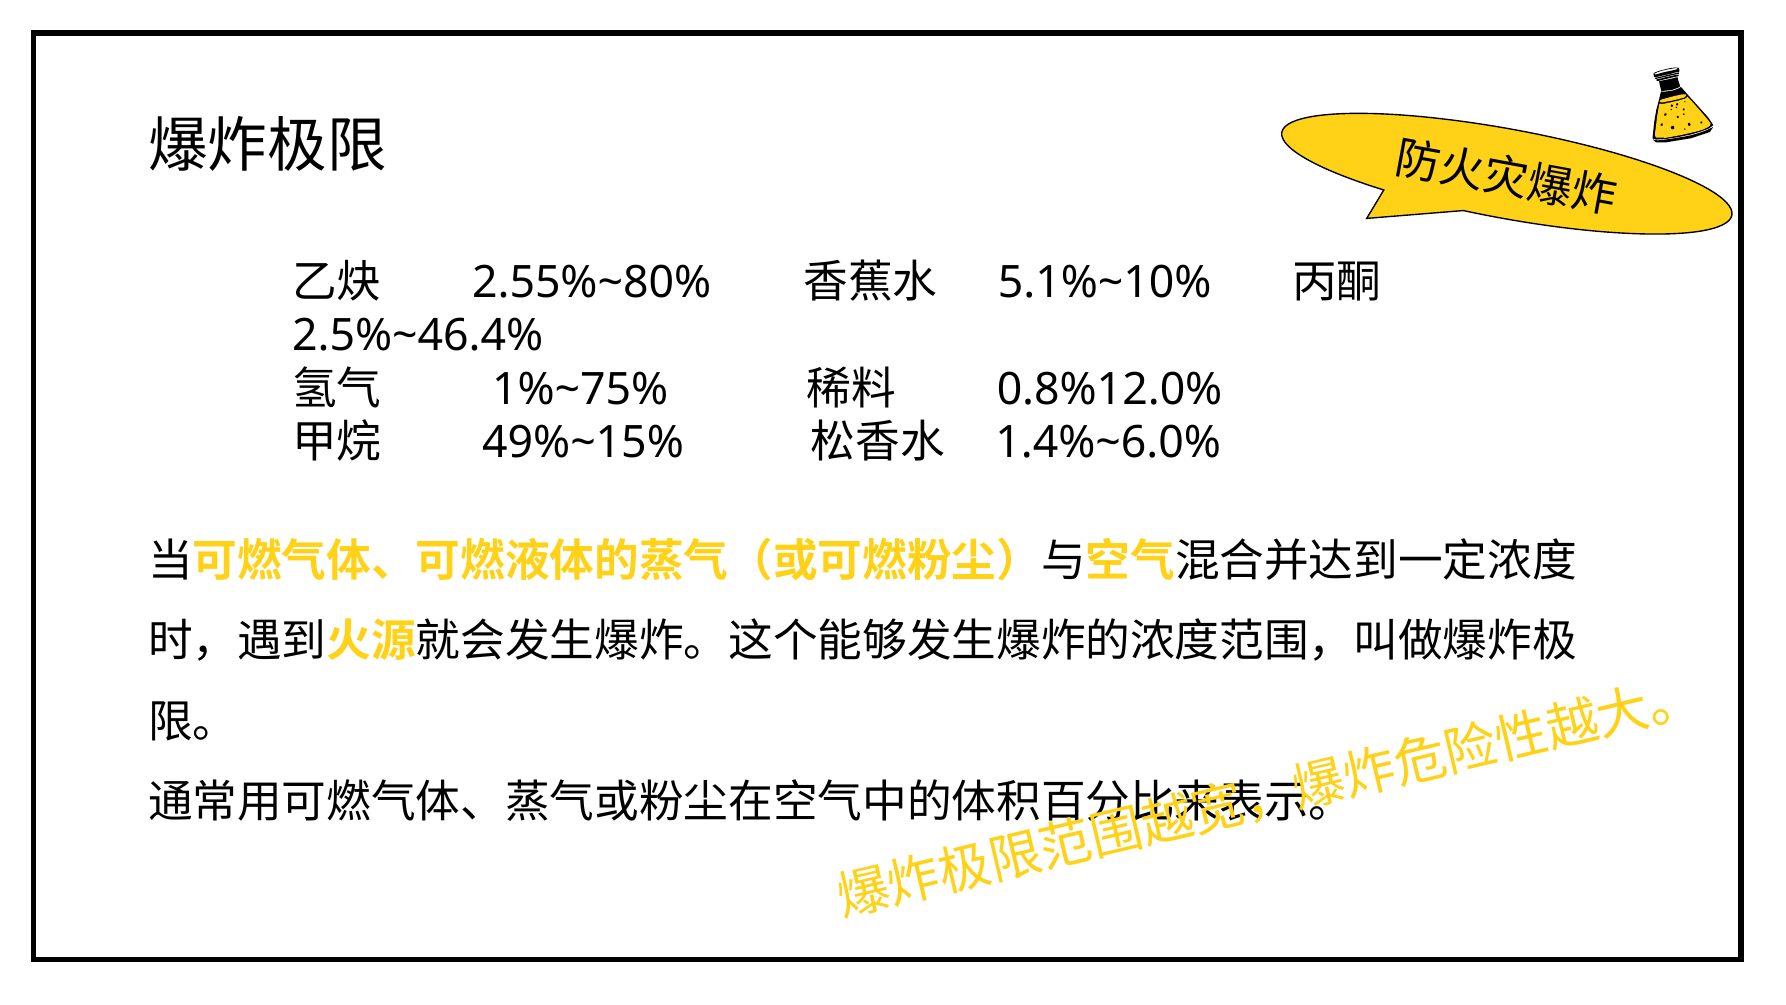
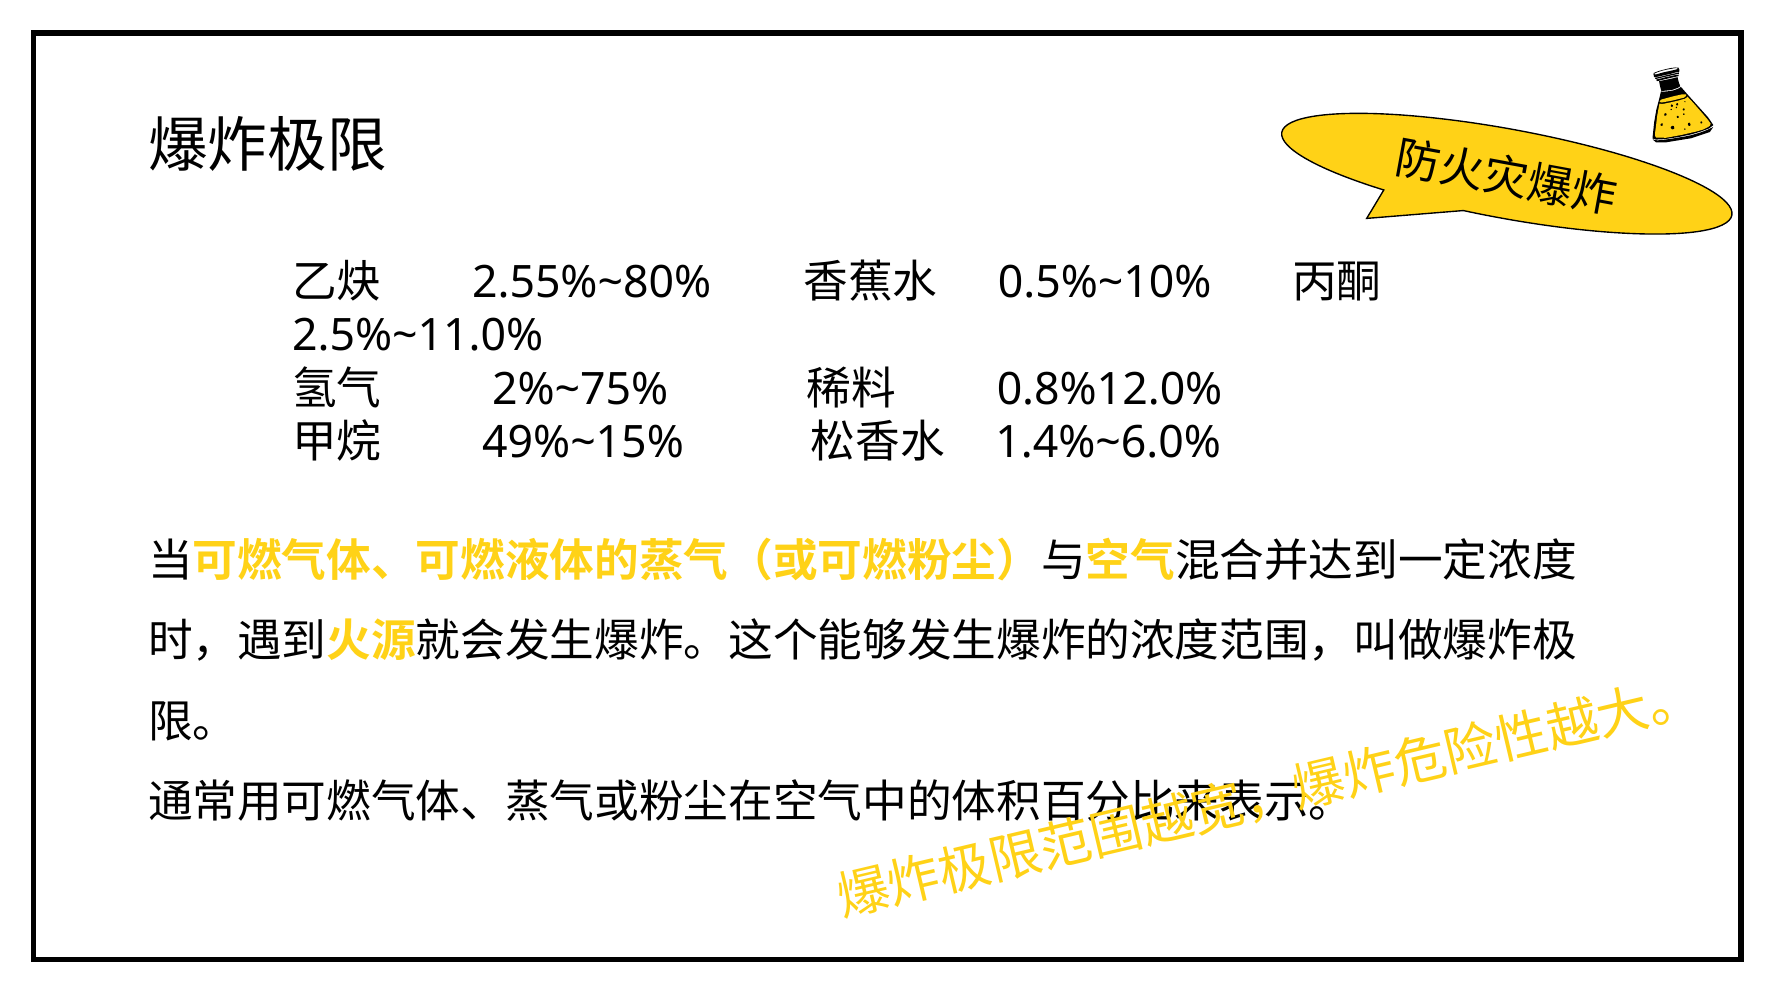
5.1%~10%: 5.1%~10% -> 0.5%~10% (1105, 282)
2.5%~46.4%: 2.5%~46.4% -> 2.5%~11.0% (418, 336)
1%~75%: 1%~75% -> 2%~75% (580, 389)
